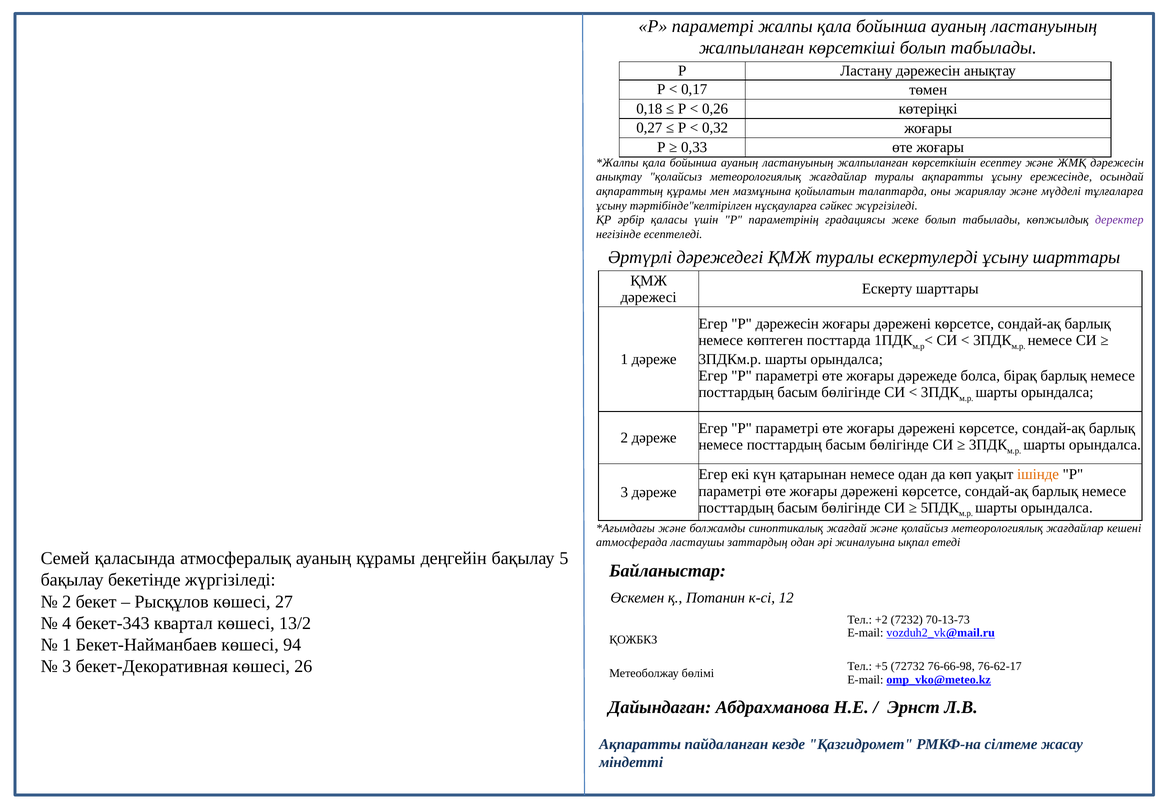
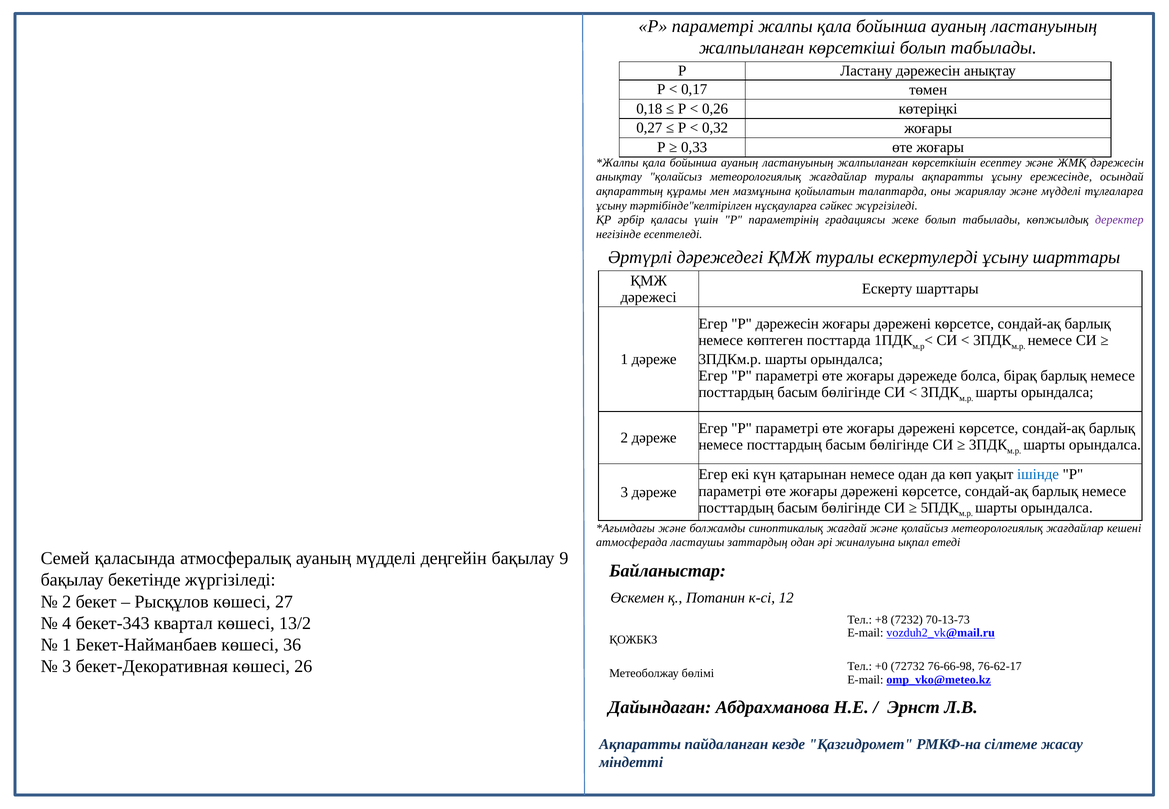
ішінде colour: orange -> blue (1038, 475)
ауаның құрамы: құрамы -> мүдделі (386, 559)
5: 5 -> 9 (564, 559)
+2: +2 -> +8 (881, 620)
94: 94 -> 36 (292, 645)
+5: +5 -> +0 (881, 667)
